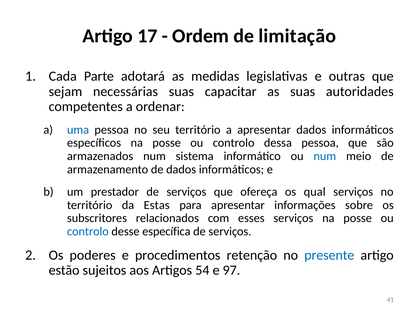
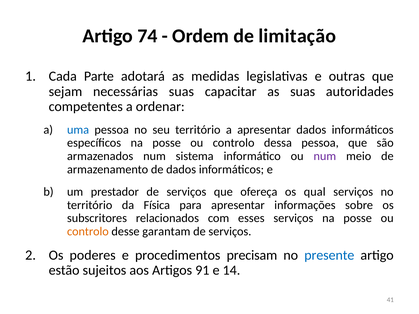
17: 17 -> 74 (147, 36)
num colour: blue -> purple (325, 156)
Estas: Estas -> Física (157, 205)
controlo colour: blue -> orange (88, 232)
específica: específica -> garantam (166, 232)
retenção: retenção -> precisam (252, 255)
54: 54 -> 91 (202, 271)
97: 97 -> 14 (232, 271)
